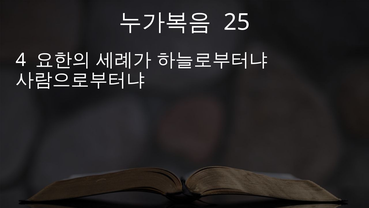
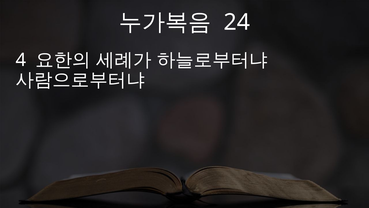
25: 25 -> 24 (237, 22)
